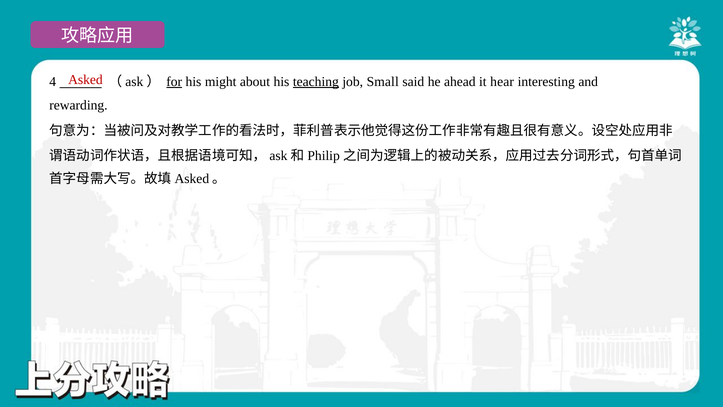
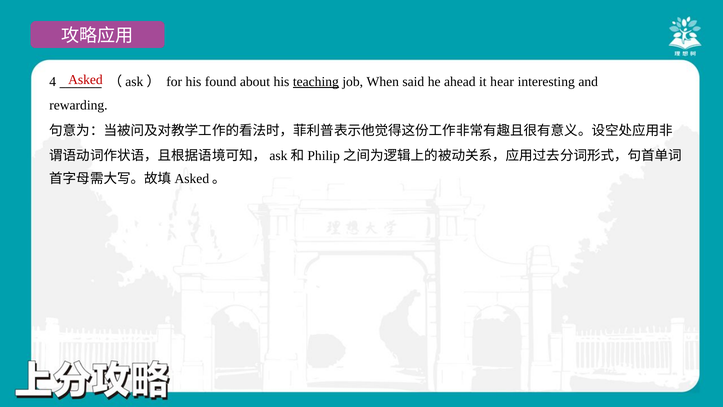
for underline: present -> none (174, 82)
might: might -> found (221, 82)
Small: Small -> When (383, 82)
